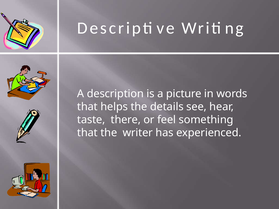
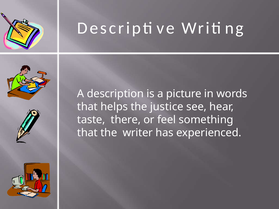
details: details -> justice (167, 107)
